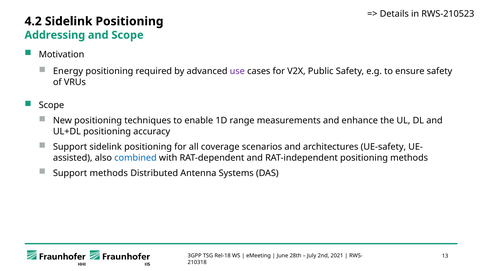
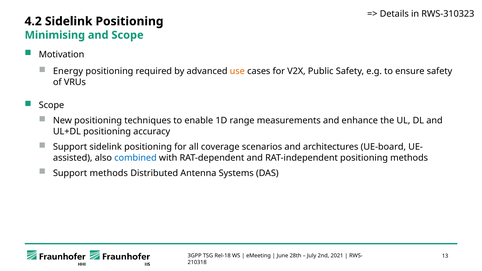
RWS-210523: RWS-210523 -> RWS-310323 (448, 14)
Addressing: Addressing -> Minimising (55, 35)
use colour: purple -> orange (237, 71)
UE-safety: UE-safety -> UE-board (383, 147)
